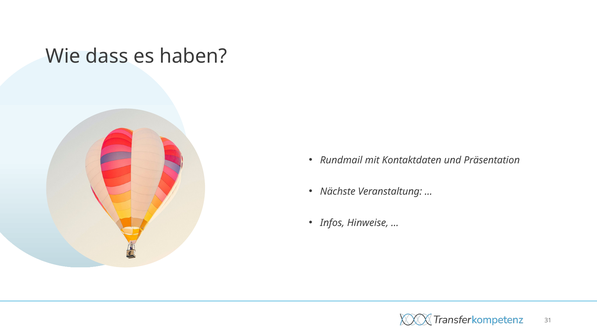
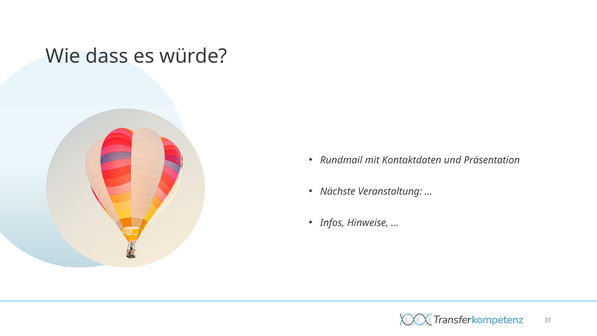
haben: haben -> würde (193, 56)
